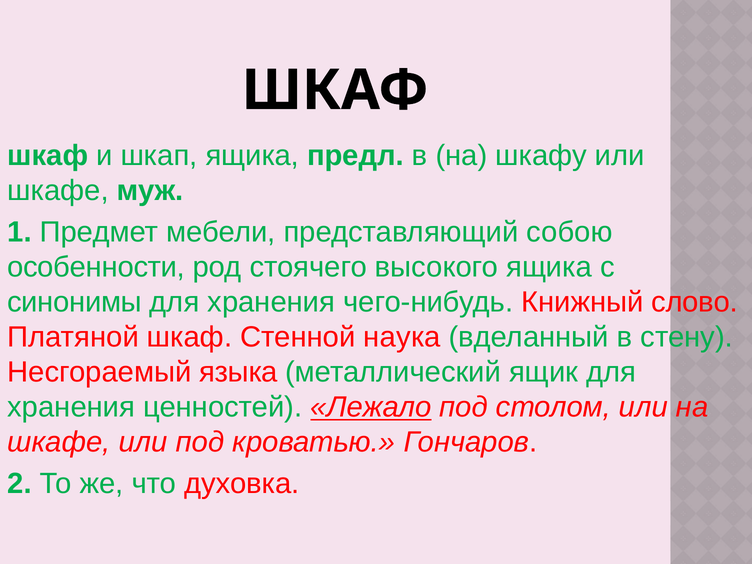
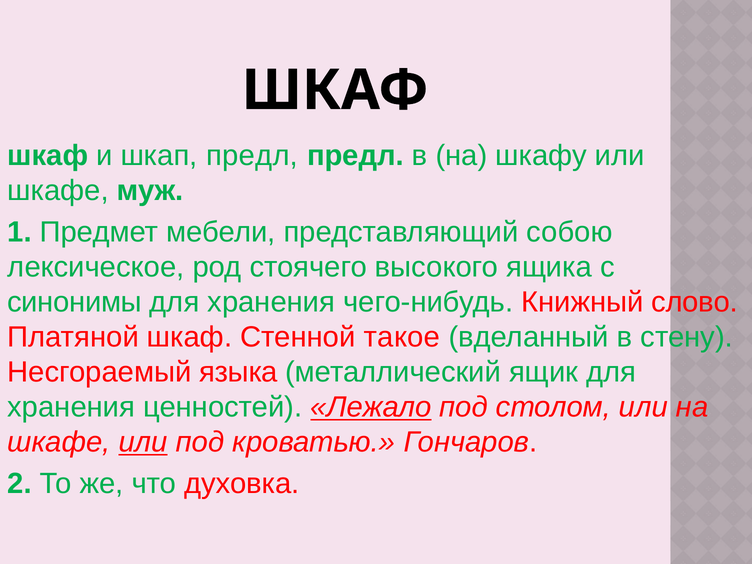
шкап ящика: ящика -> предл (252, 156)
особенности: особенности -> лексическое (96, 267)
наука: наука -> такое (402, 337)
или underline: none -> present (143, 442)
